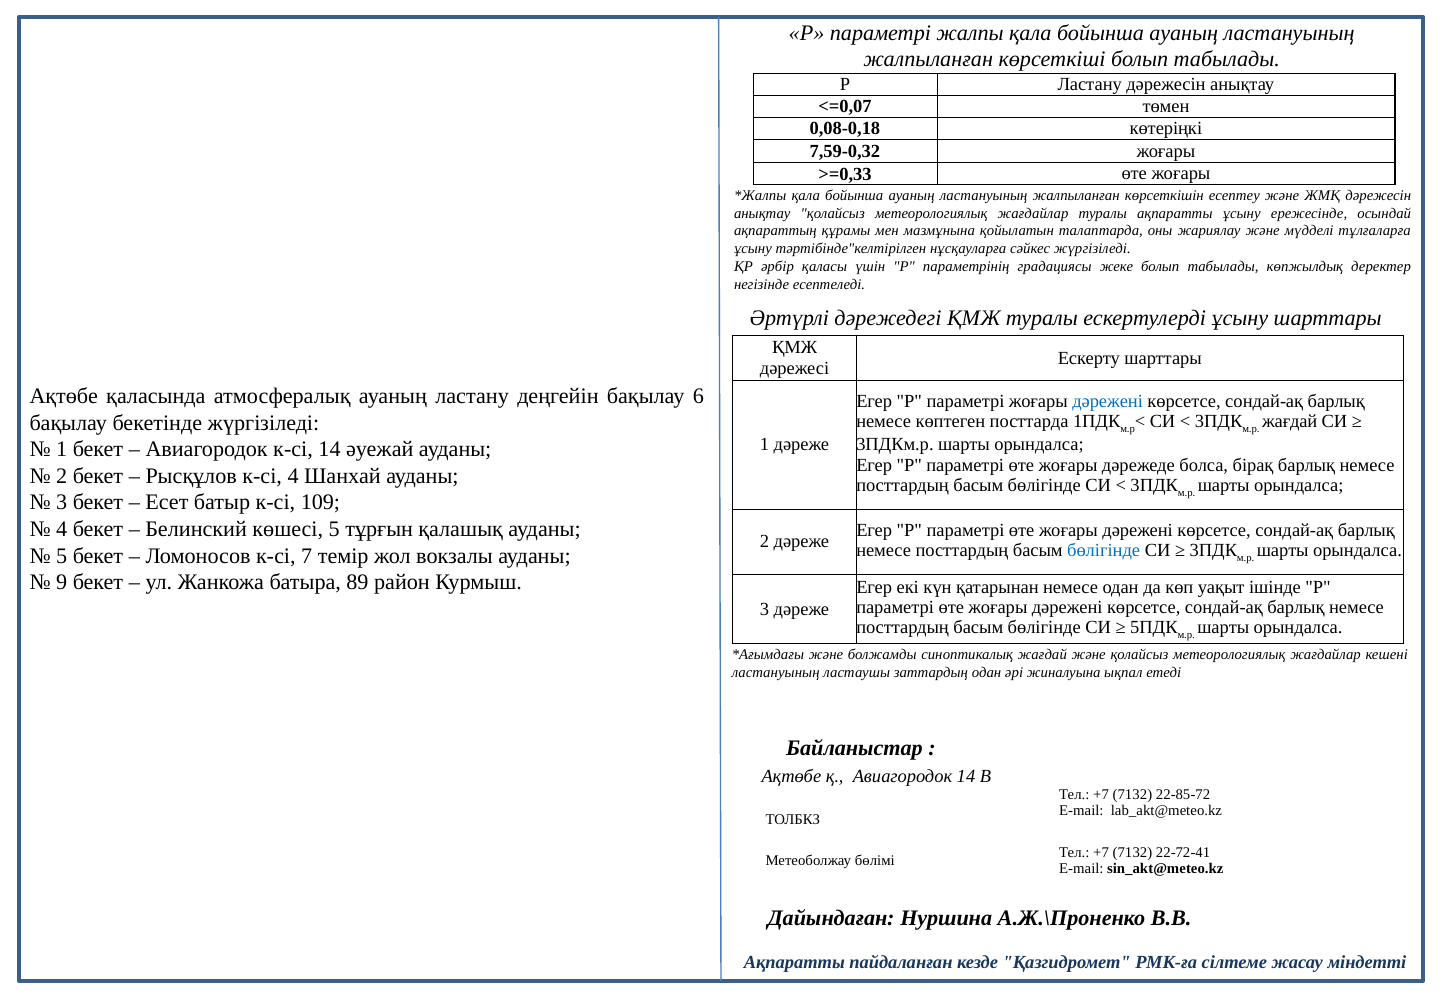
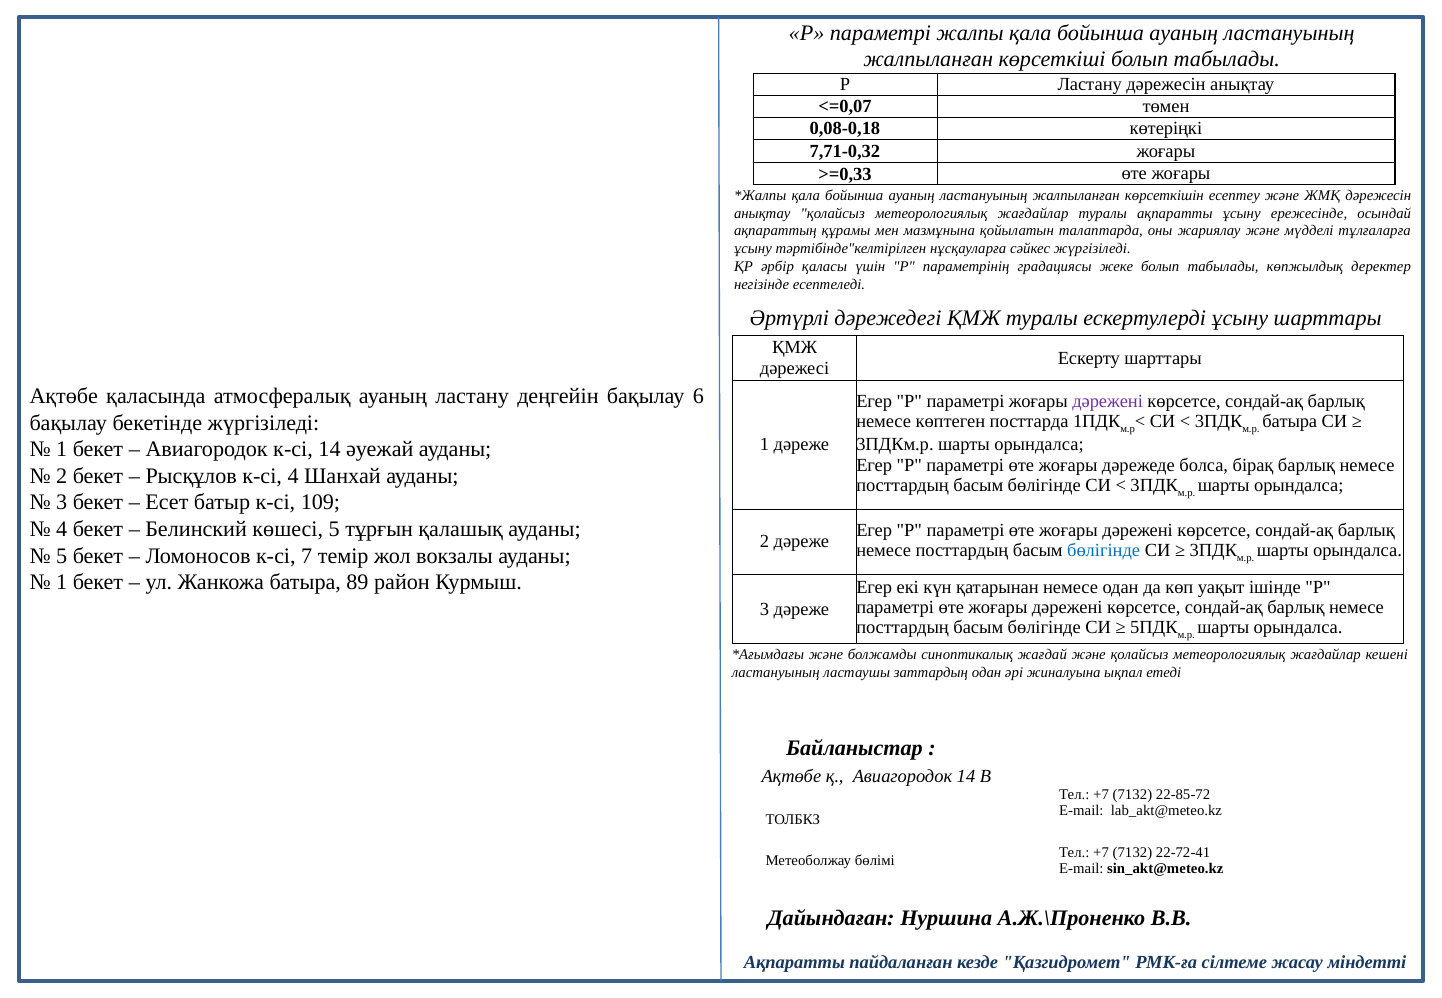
7,59-0,32: 7,59-0,32 -> 7,71-0,32 (845, 151)
дәрежені colour: blue -> purple (1108, 401)
жағдай: жағдай -> батыра (1290, 422)
9: 9 -> 1 (62, 583)
